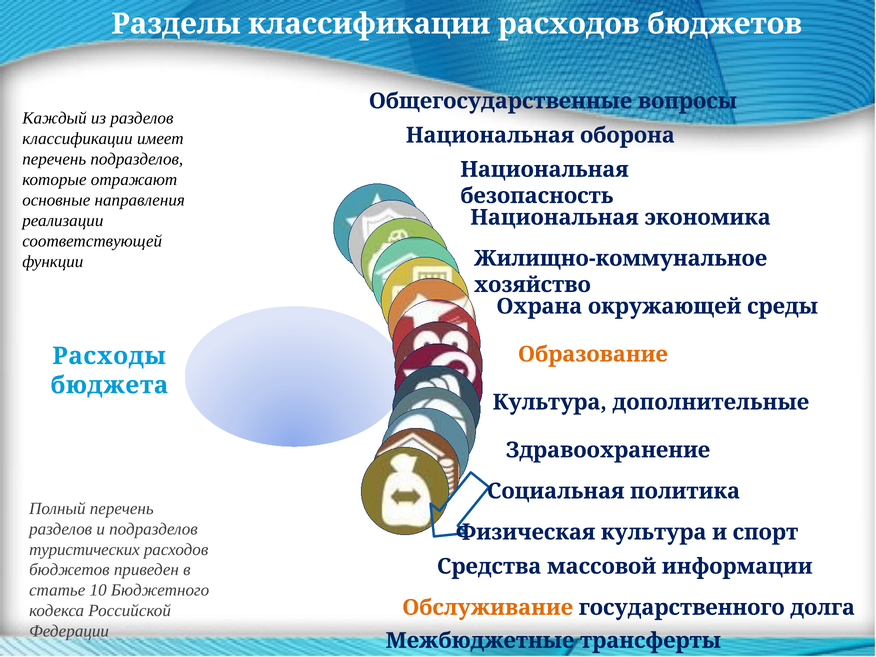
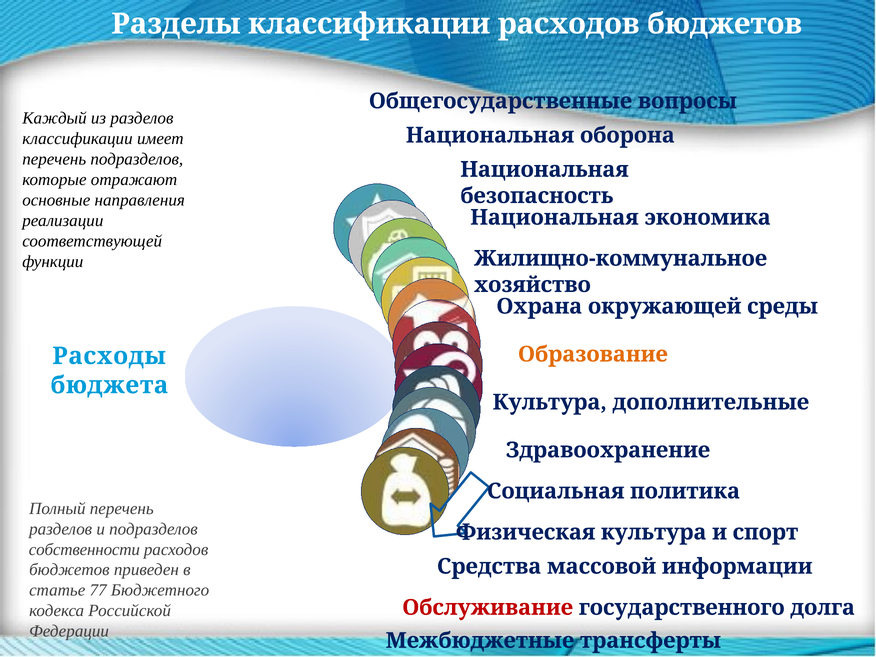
туристических: туристических -> собственности (84, 549)
10: 10 -> 77 (98, 590)
Обслуживание colour: orange -> red (488, 608)
